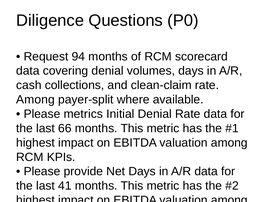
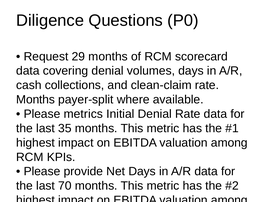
94: 94 -> 29 (78, 57)
Among: Among -> Months (36, 100)
66: 66 -> 35 (65, 129)
41: 41 -> 70 (65, 186)
